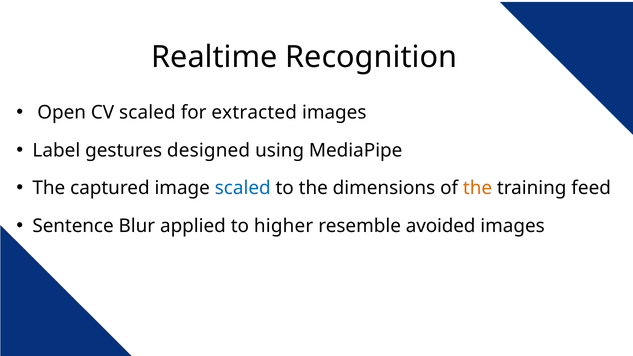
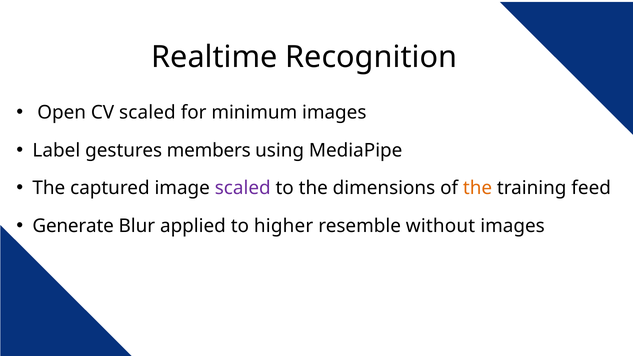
extracted: extracted -> minimum (254, 113)
designed: designed -> members (209, 150)
scaled colour: blue -> purple (243, 188)
Sentence: Sentence -> Generate (73, 226)
avoided: avoided -> without (441, 226)
